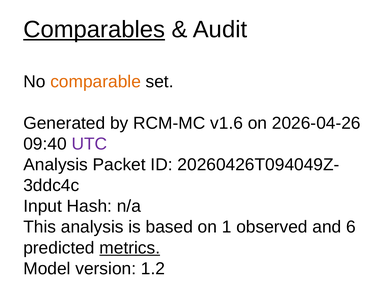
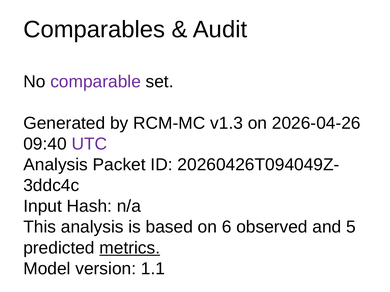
Comparables underline: present -> none (94, 30)
comparable colour: orange -> purple (96, 82)
v1.6: v1.6 -> v1.3 (227, 123)
1: 1 -> 6 (227, 227)
6: 6 -> 5 (351, 227)
1.2: 1.2 -> 1.1 (153, 269)
